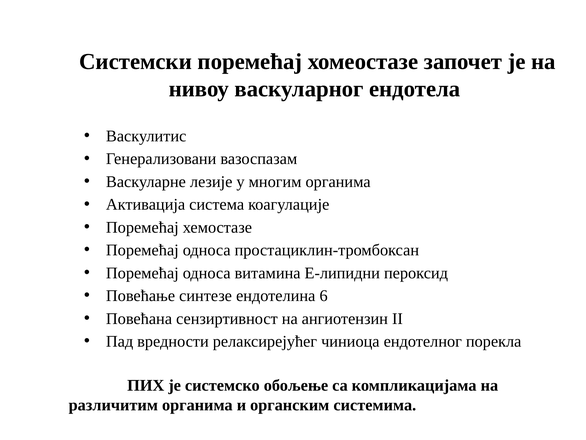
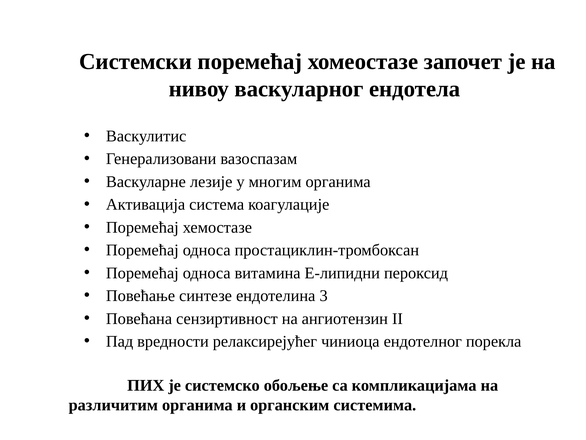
6: 6 -> 3 (324, 295)
